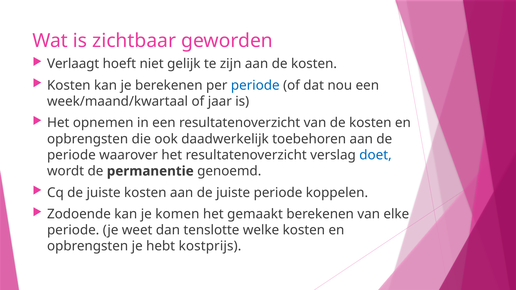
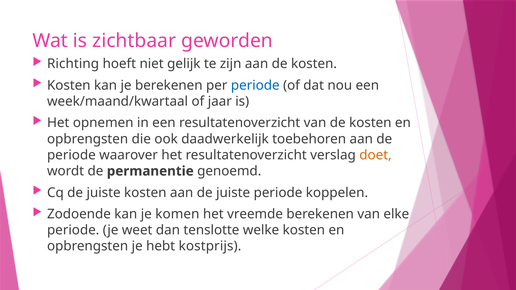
Verlaagt: Verlaagt -> Richting (73, 64)
doet colour: blue -> orange (376, 155)
gemaakt: gemaakt -> vreemde (255, 214)
